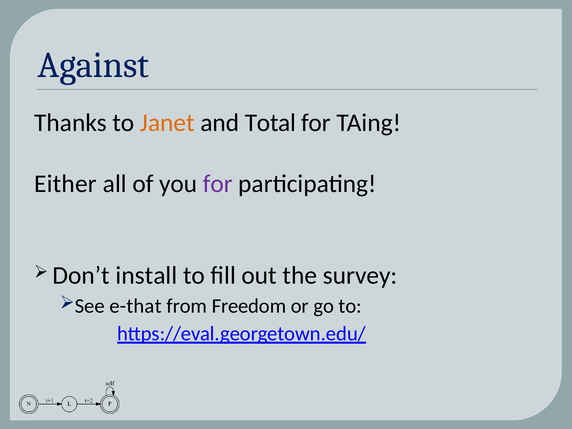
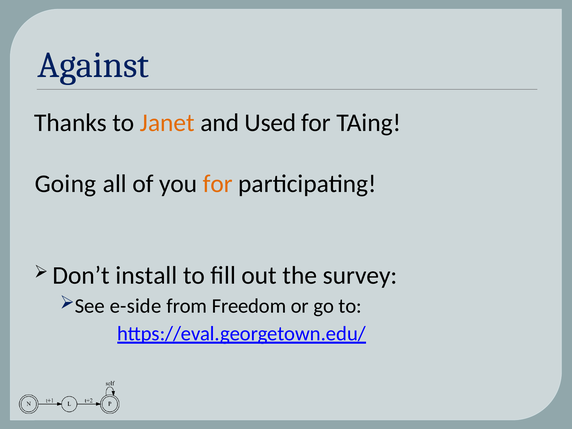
Total: Total -> Used (270, 123)
Either: Either -> Going (66, 184)
for colour: purple -> orange (218, 184)
e-that: e-that -> e-side (136, 306)
